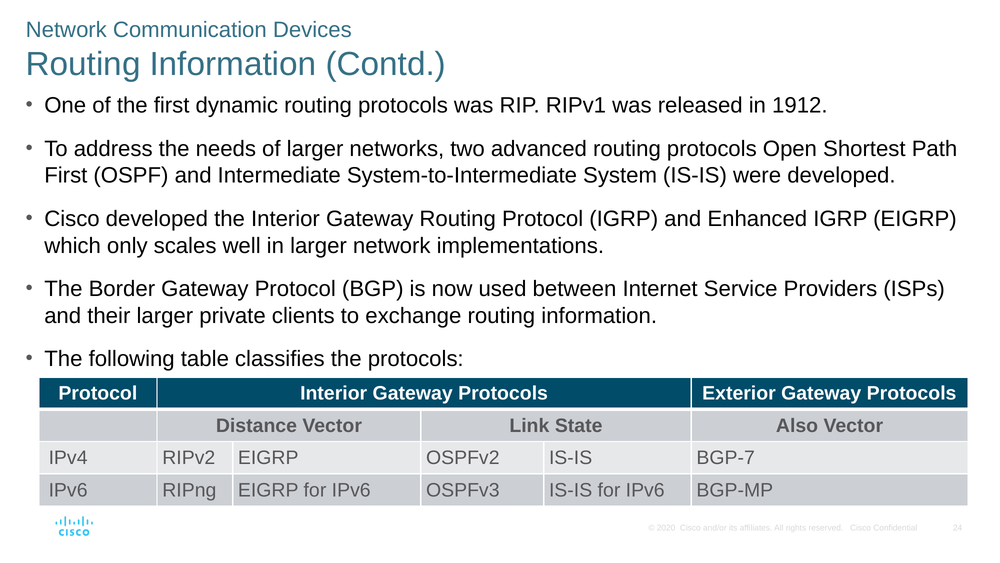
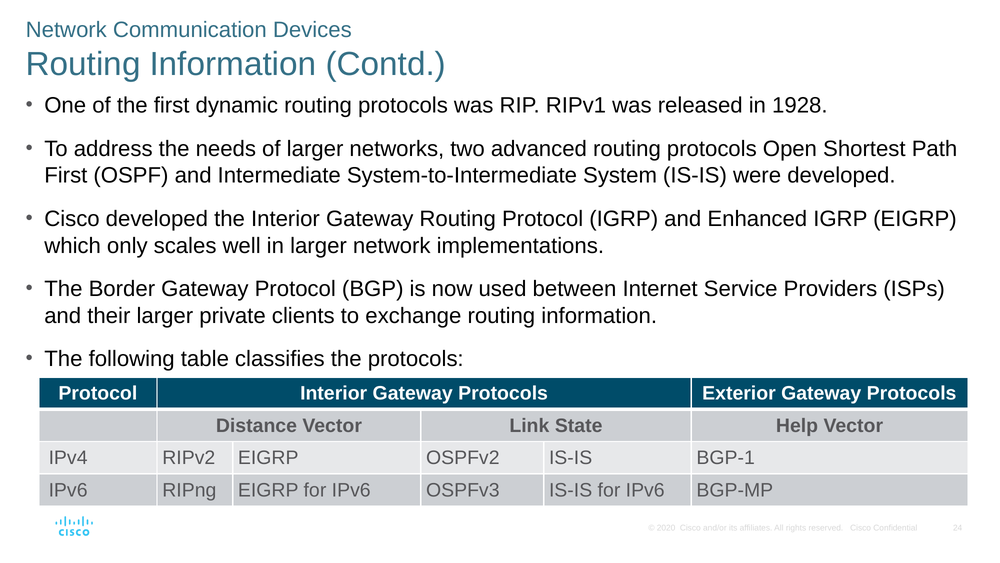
1912: 1912 -> 1928 (800, 105)
Also: Also -> Help (797, 425)
BGP-7: BGP-7 -> BGP-1 (726, 458)
